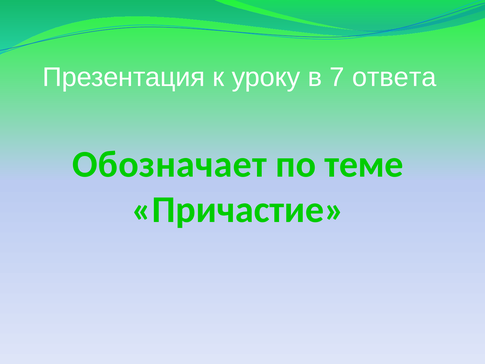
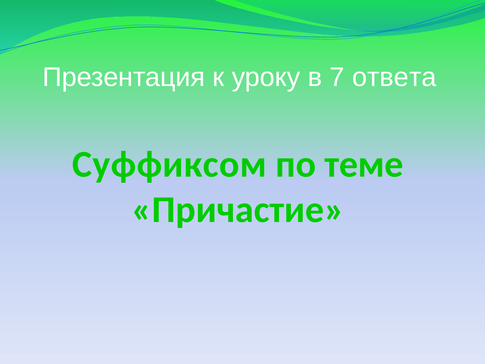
Обозначает: Обозначает -> Суффиксом (169, 164)
